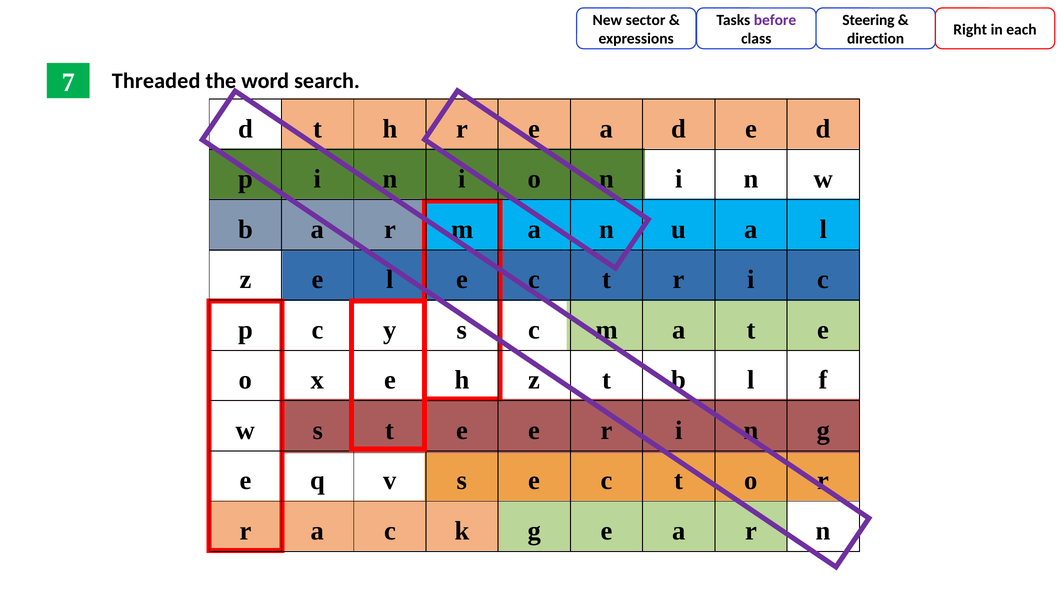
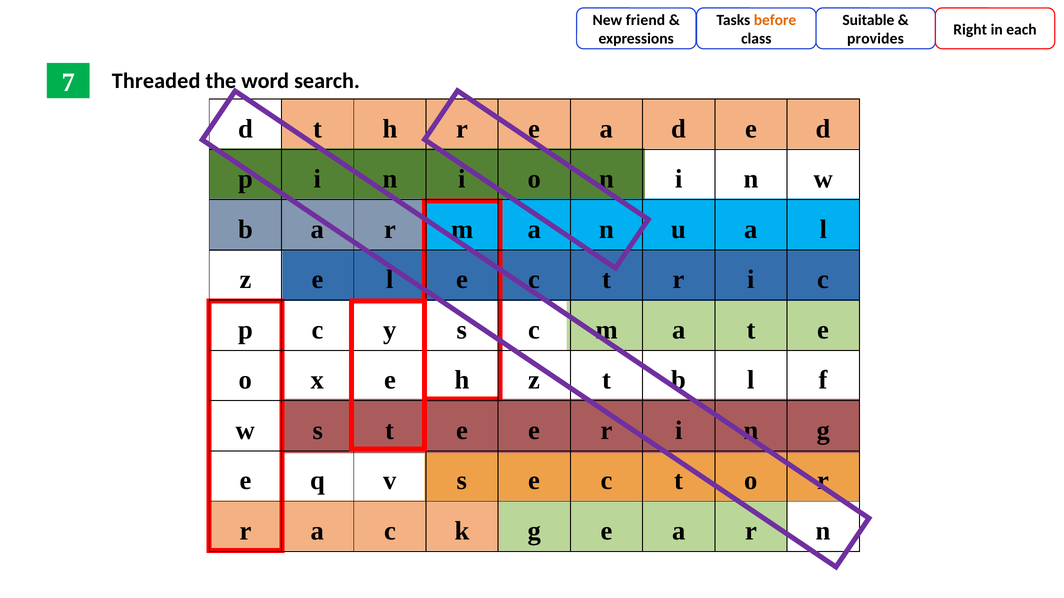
sector: sector -> friend (645, 20)
before colour: purple -> orange (775, 20)
Steering: Steering -> Suitable (868, 20)
direction: direction -> provides (875, 39)
